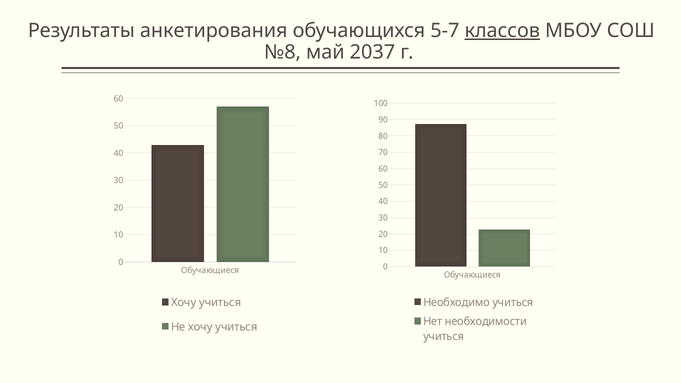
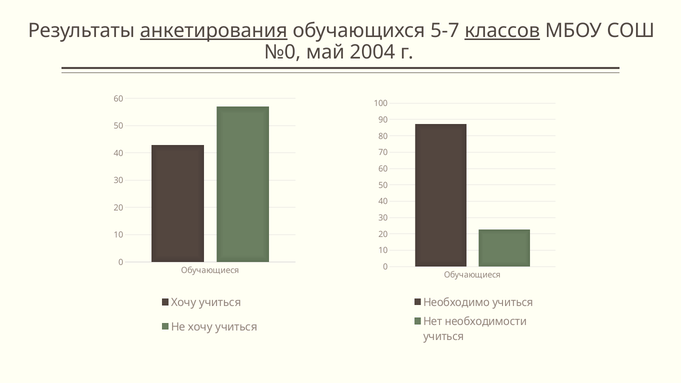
анкетирования underline: none -> present (214, 31)
№8: №8 -> №0 (283, 52)
2037: 2037 -> 2004 (372, 52)
